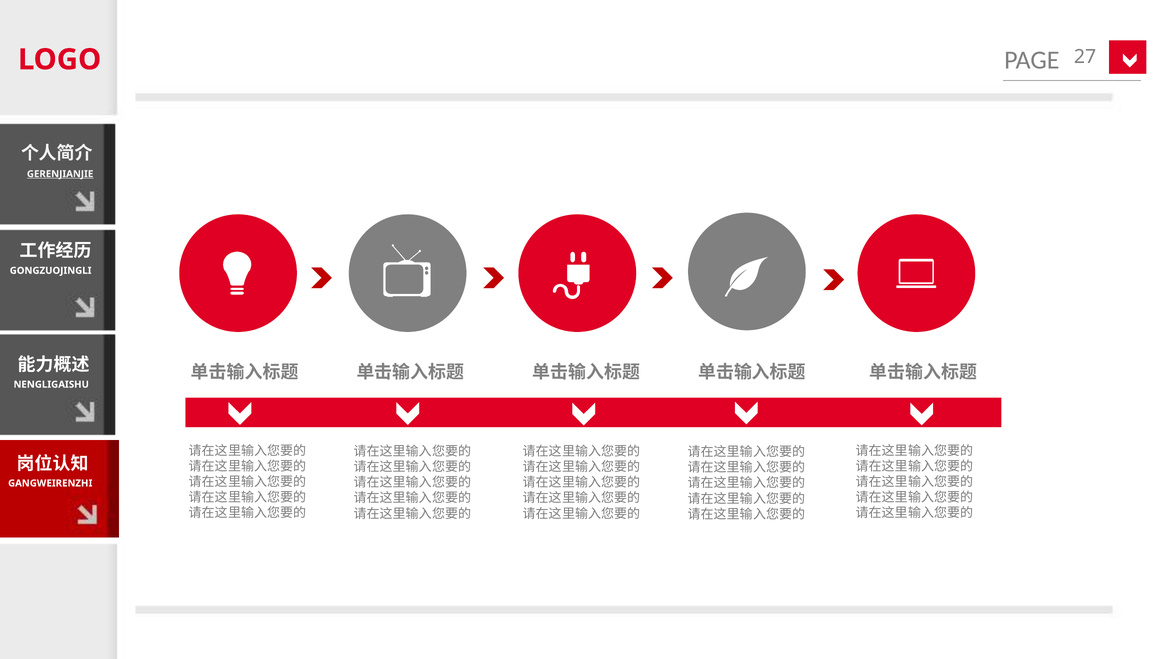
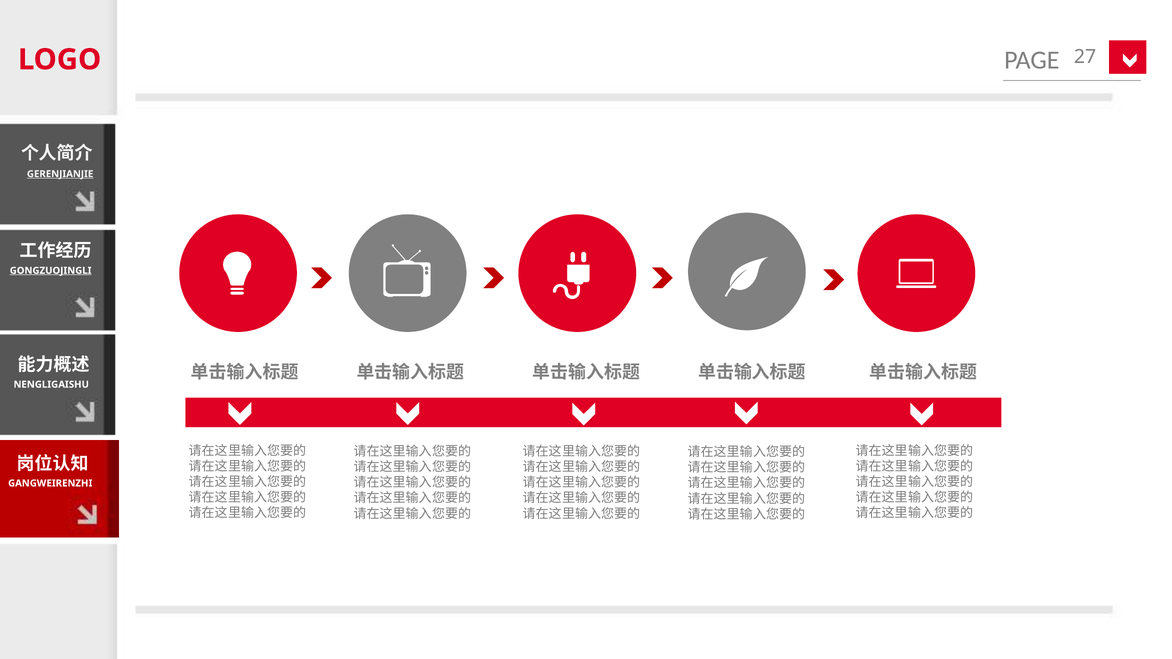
GONGZUOJINGLI underline: none -> present (51, 271)
